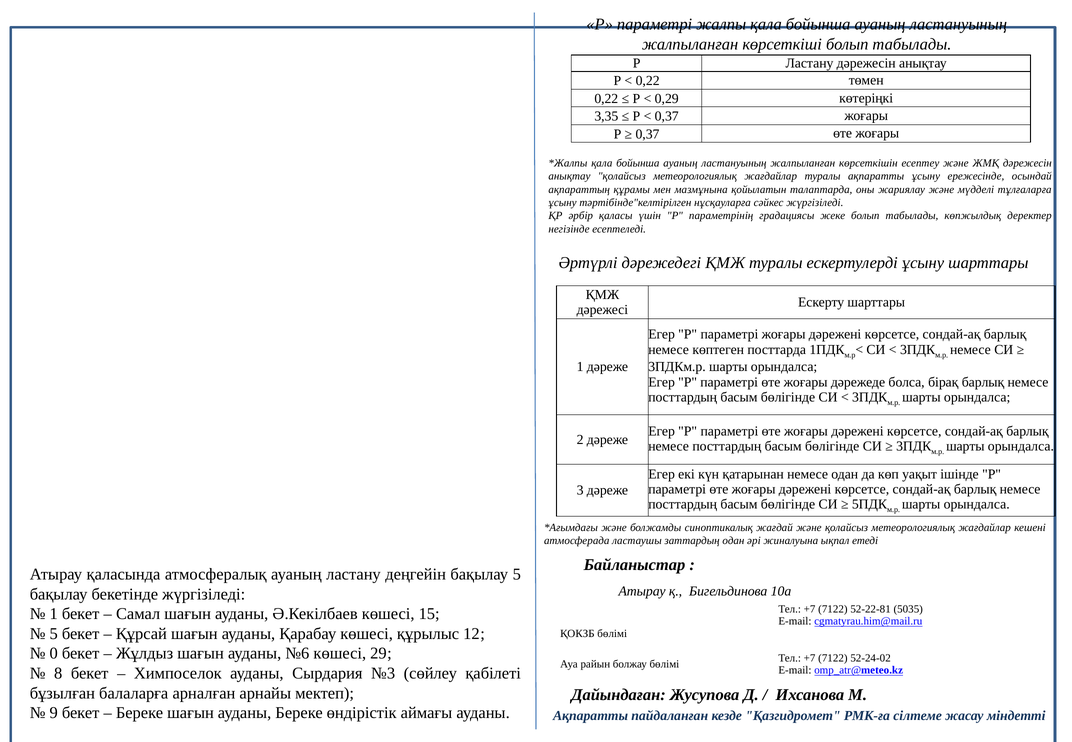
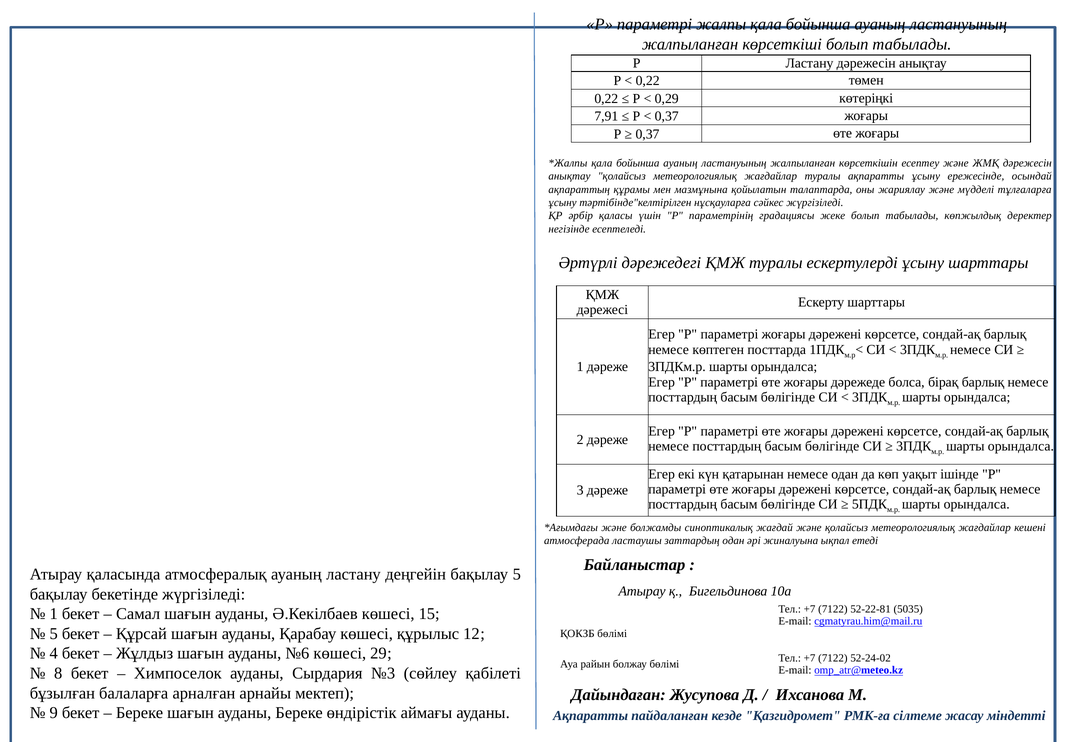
3,35: 3,35 -> 7,91 (606, 116)
0: 0 -> 4 (54, 654)
